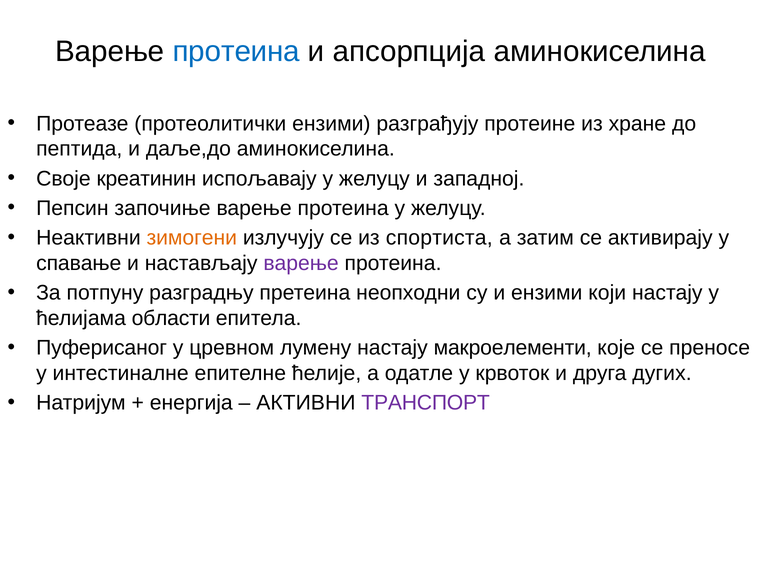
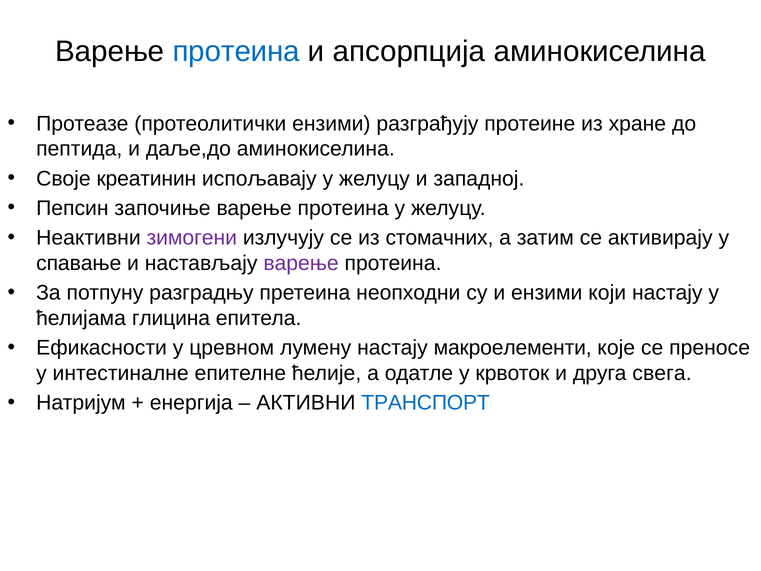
зимогени colour: orange -> purple (192, 238)
спортиста: спортиста -> стомачних (439, 238)
области: области -> глицина (171, 318)
Пуферисаног: Пуферисаног -> Ефикасности (102, 348)
дугих: дугих -> свега (662, 373)
ТРАНСПОРТ colour: purple -> blue (426, 403)
